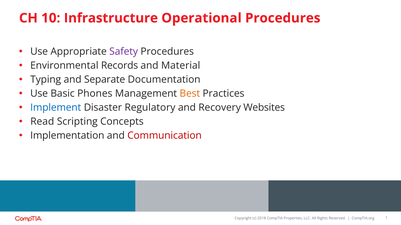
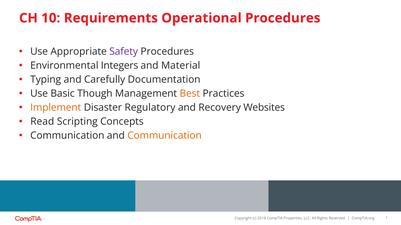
Infrastructure: Infrastructure -> Requirements (111, 18)
Records: Records -> Integers (120, 66)
Separate: Separate -> Carefully (105, 80)
Phones: Phones -> Though (95, 94)
Implement colour: blue -> orange (56, 108)
Implementation: Implementation -> Communication (67, 136)
Communication colour: red -> orange (165, 136)
